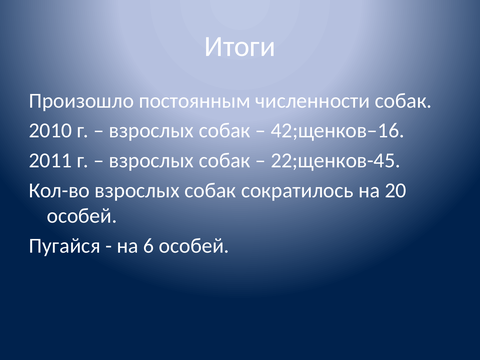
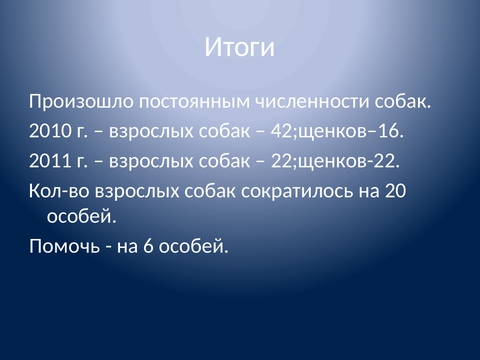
22;щенков-45: 22;щенков-45 -> 22;щенков-22 (336, 160)
Пугайся: Пугайся -> Помочь (65, 246)
